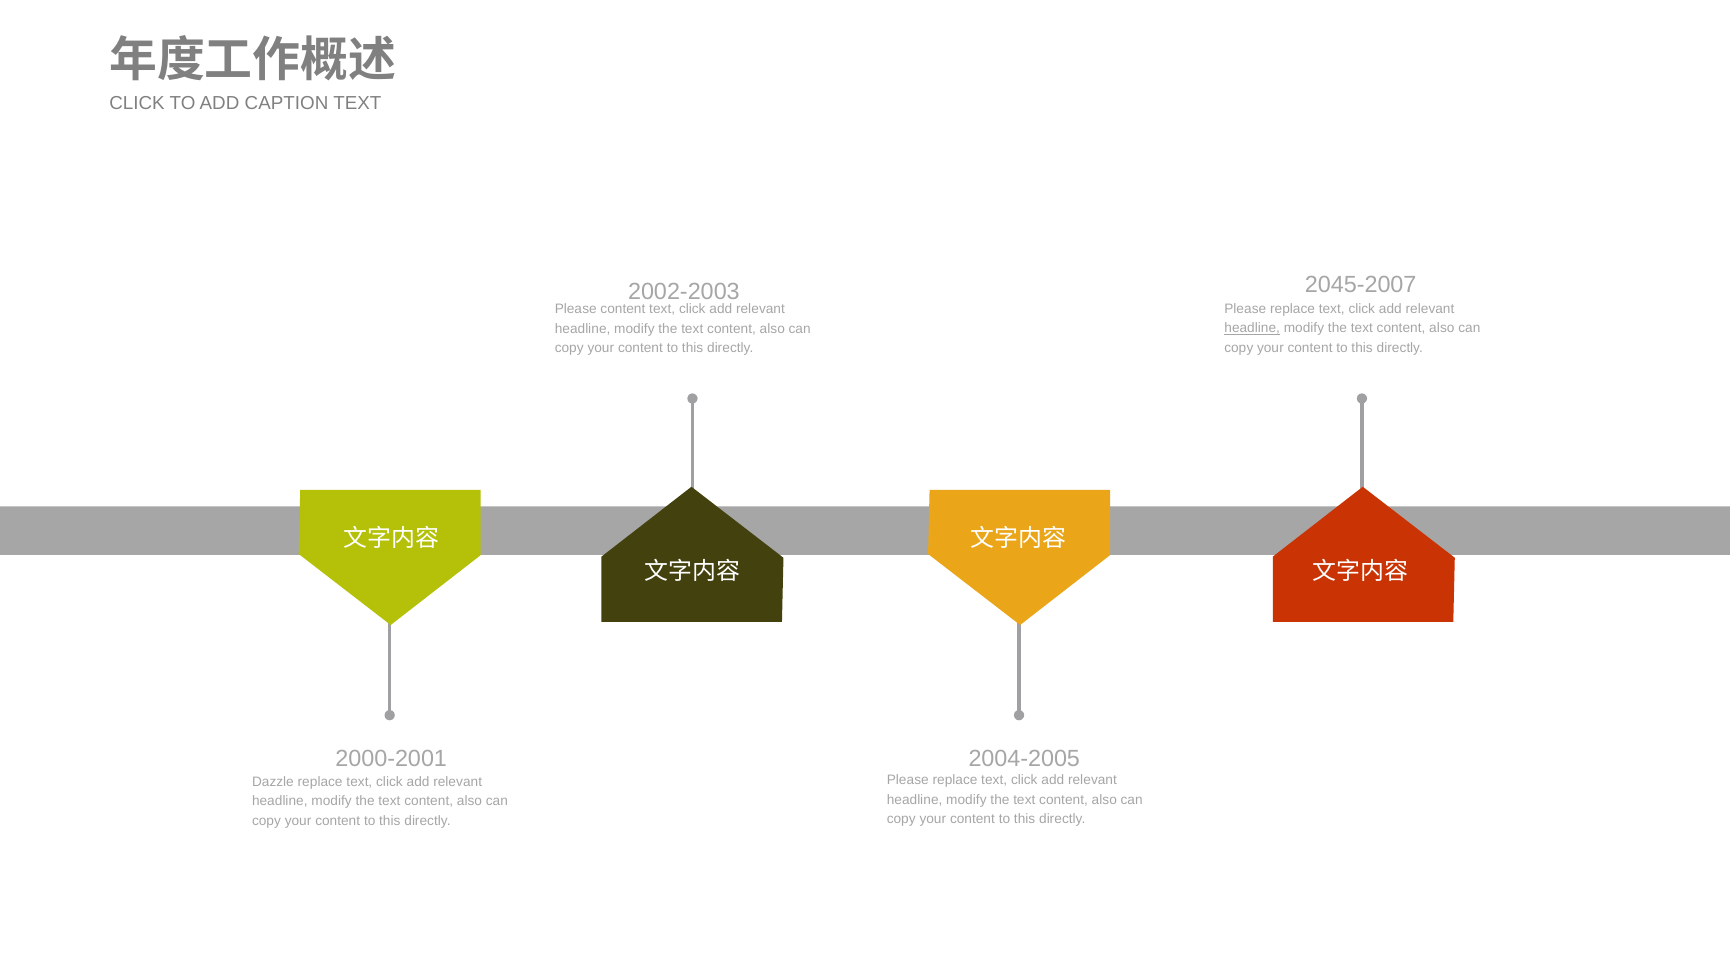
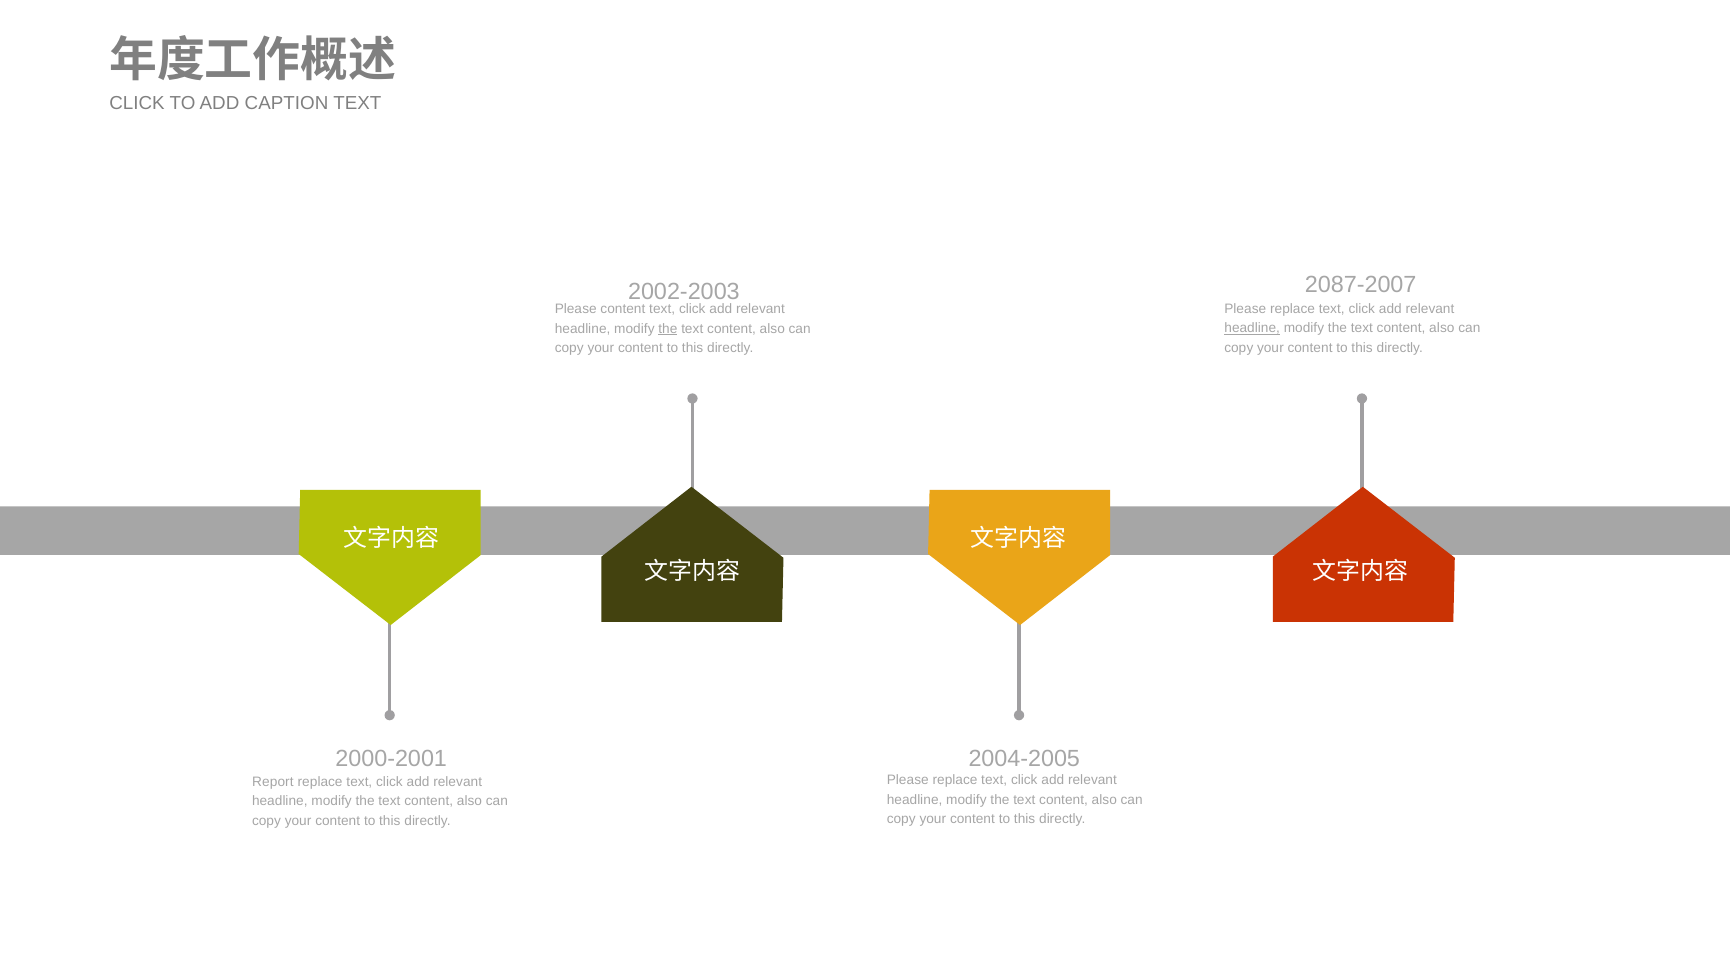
2045-2007: 2045-2007 -> 2087-2007 (1361, 284)
the underline: none -> present (668, 329)
Dazzle: Dazzle -> Report (273, 782)
